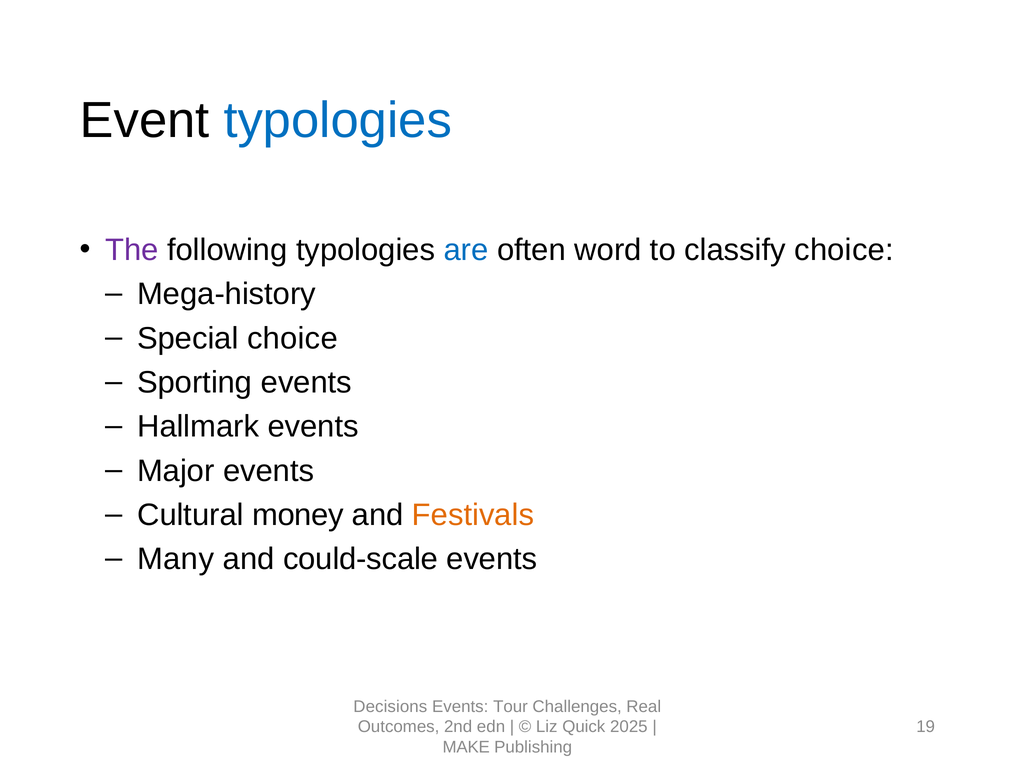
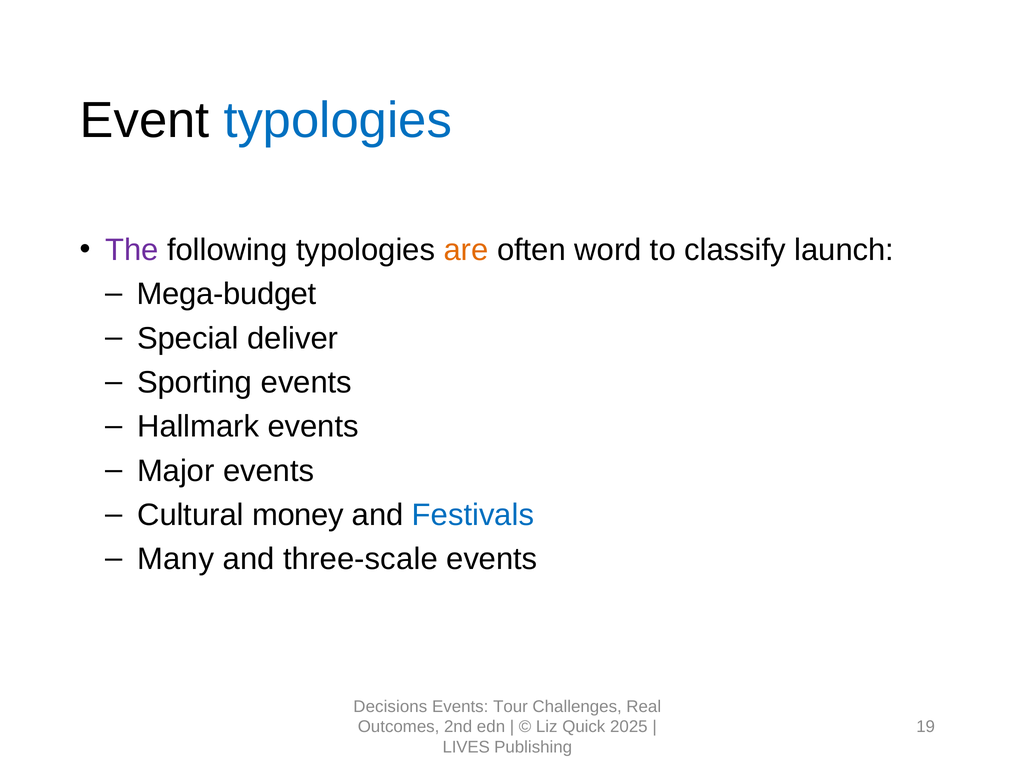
are colour: blue -> orange (466, 250)
classify choice: choice -> launch (844, 250)
Mega-history: Mega-history -> Mega-budget (227, 294)
Special choice: choice -> deliver (293, 338)
Festivals colour: orange -> blue (473, 515)
could-scale: could-scale -> three-scale (360, 559)
MAKE: MAKE -> LIVES (466, 747)
